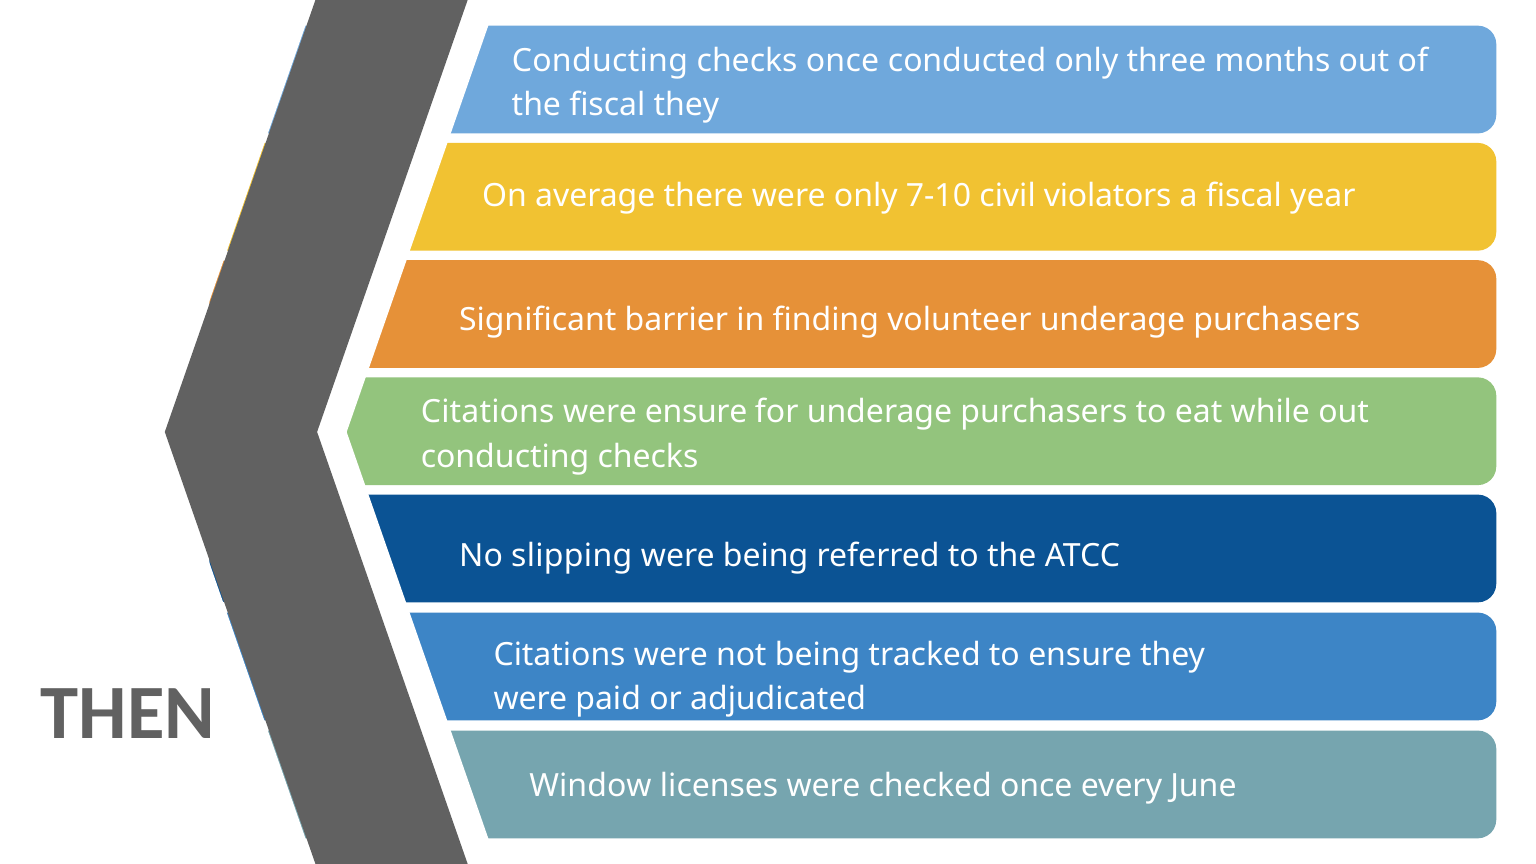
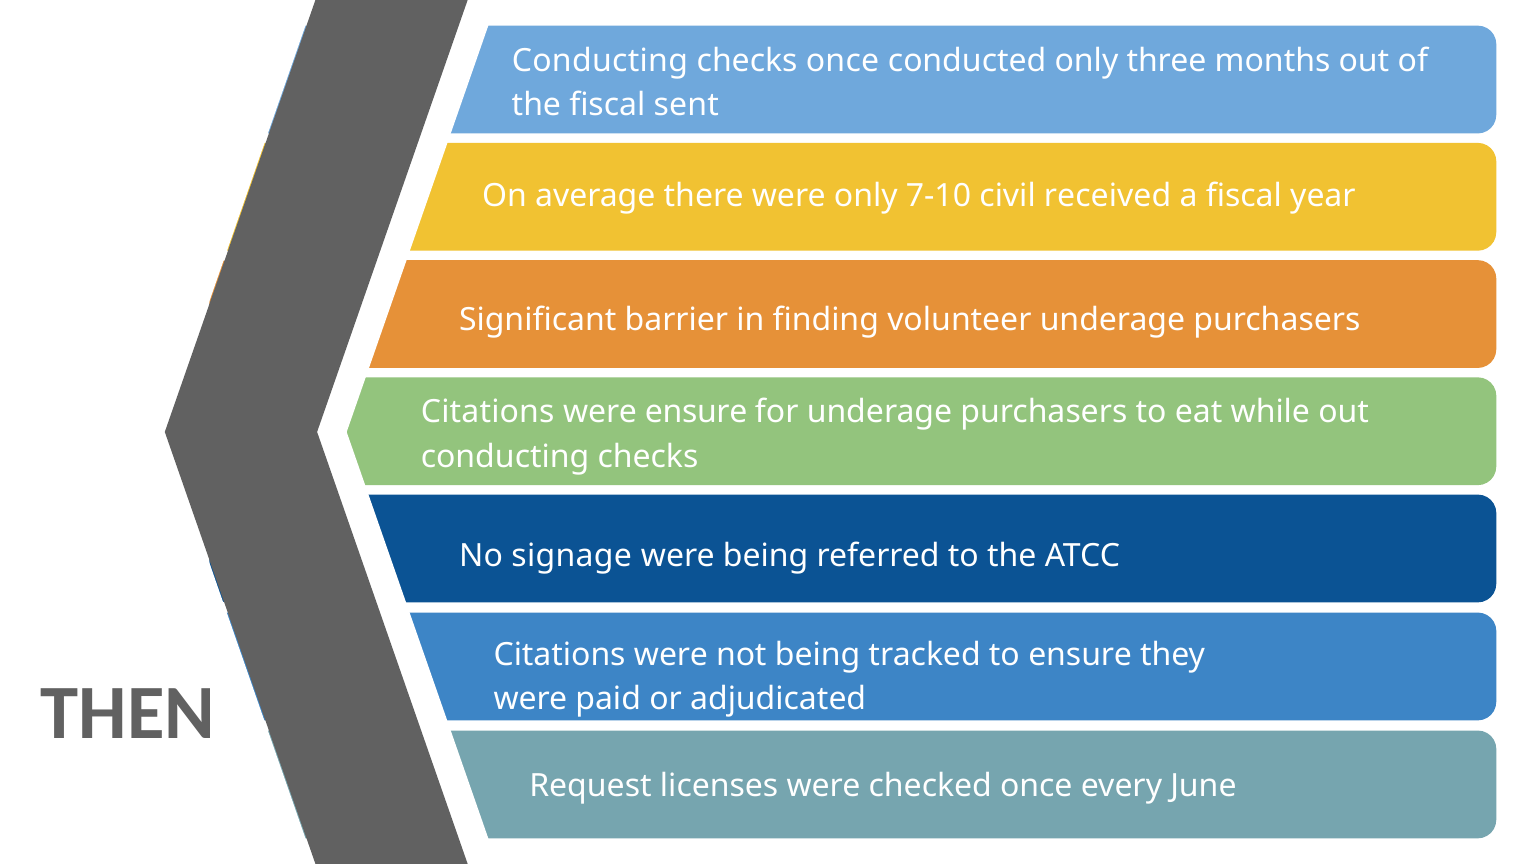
fiscal they: they -> sent (686, 105)
violators: violators -> received (1108, 196)
slipping: slipping -> signage (572, 556)
Window: Window -> Request (590, 786)
